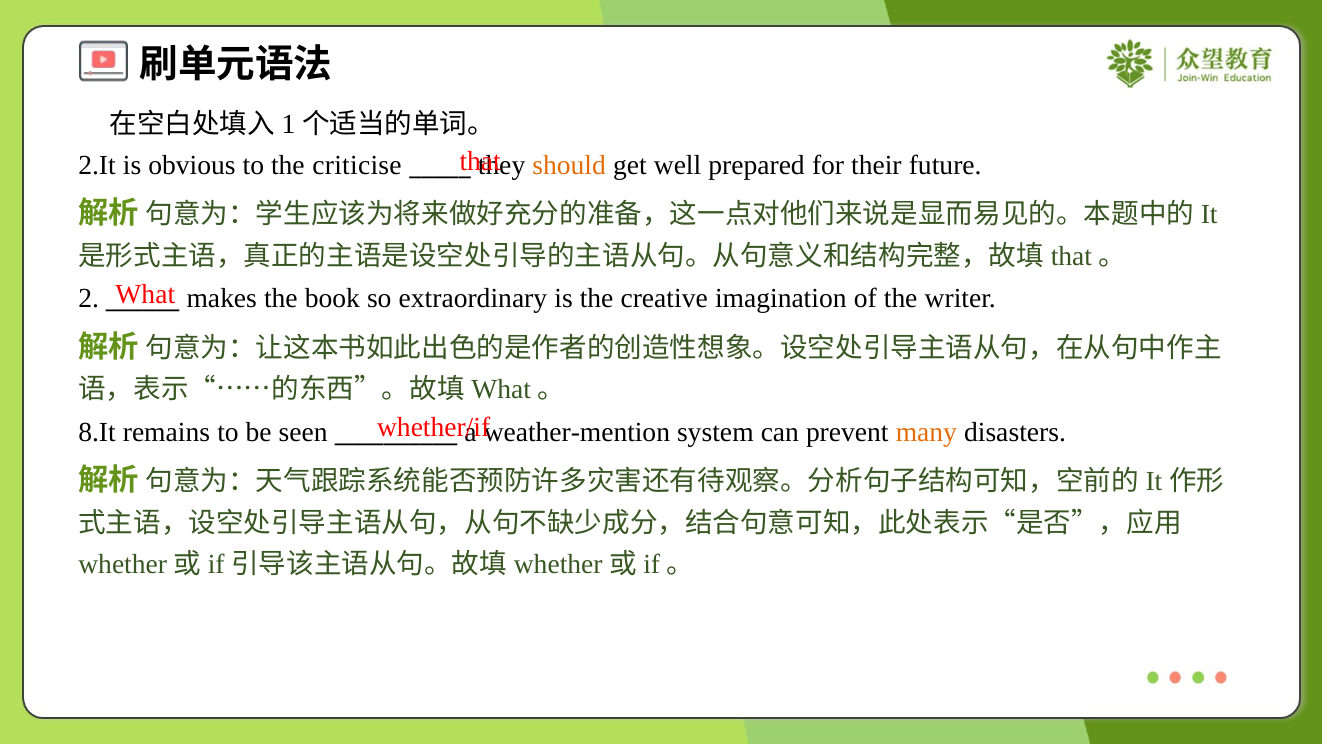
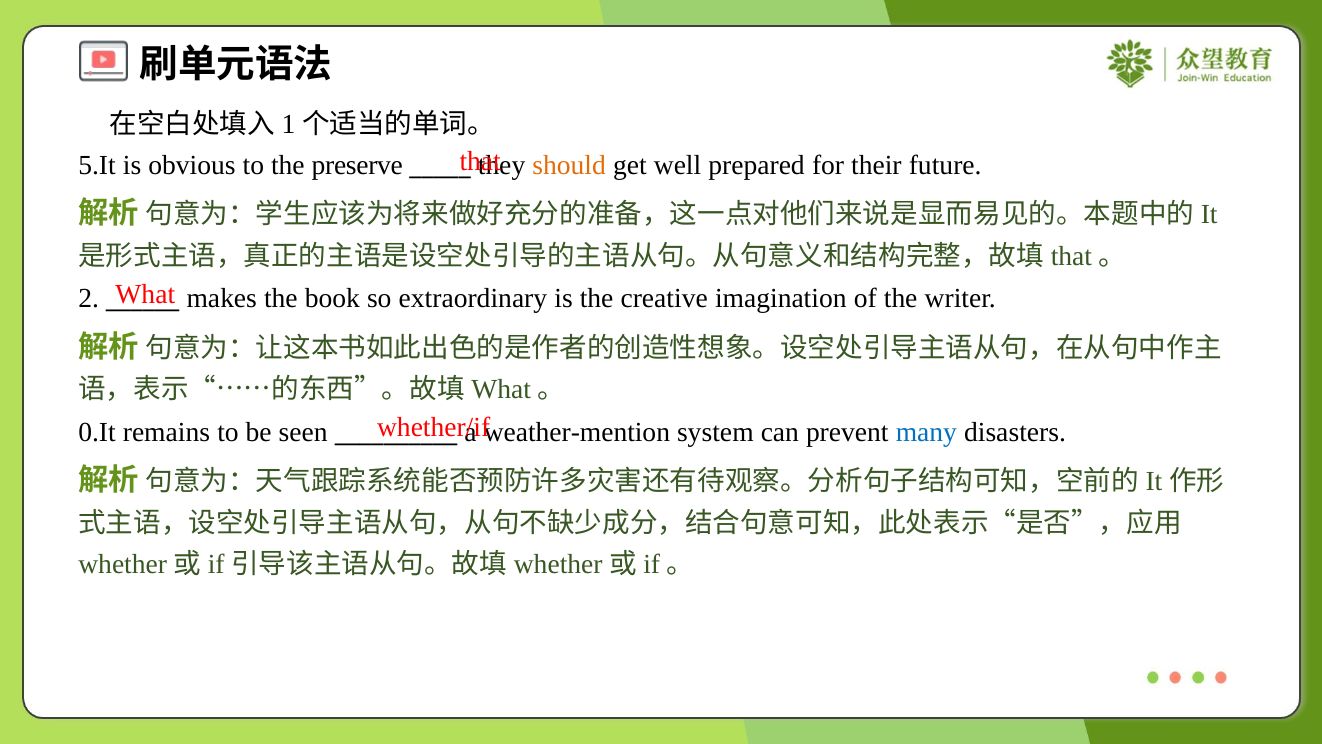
2.It: 2.It -> 5.It (97, 165)
criticise: criticise -> preserve (357, 165)
8.It: 8.It -> 0.It (97, 432)
many colour: orange -> blue (926, 432)
